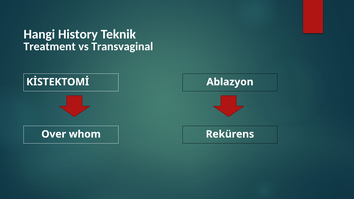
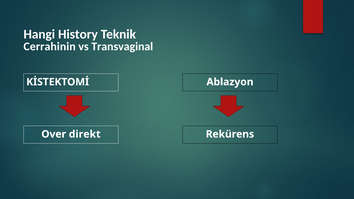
Treatment: Treatment -> Cerrahinin (50, 46)
whom: whom -> direkt (85, 134)
